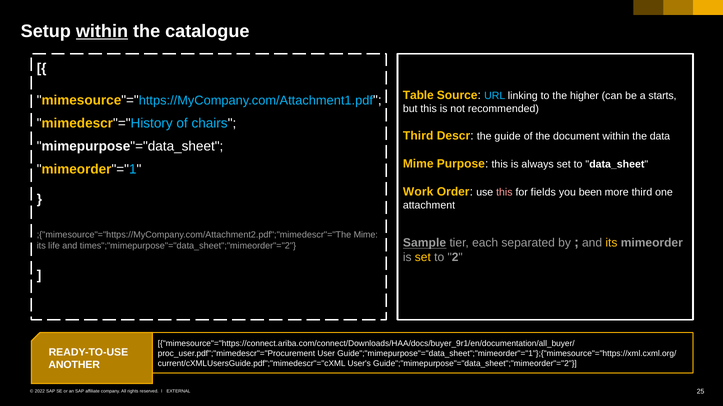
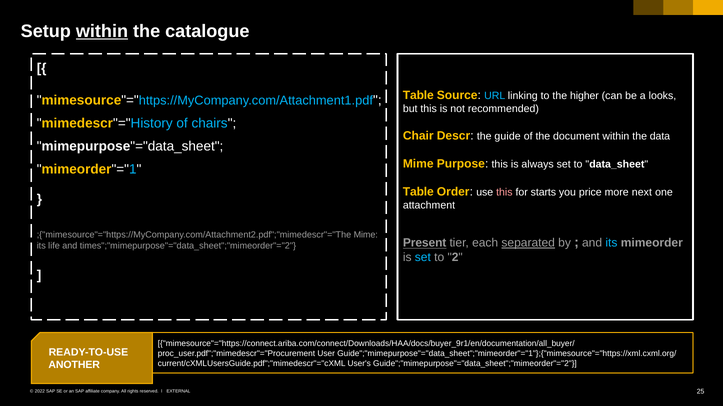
starts: starts -> looks (662, 96)
Third: Third -> Chair (418, 136)
Work: Work -> Table (418, 192)
fields: fields -> starts (543, 192)
been: been -> price (590, 192)
more third: third -> next (642, 192)
Sample: Sample -> Present (425, 243)
separated underline: none -> present (528, 243)
its colour: yellow -> light blue (611, 243)
set colour: yellow -> light blue (423, 258)
